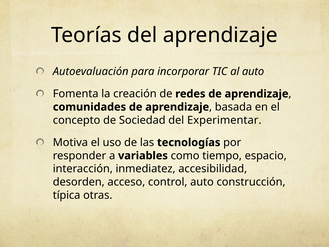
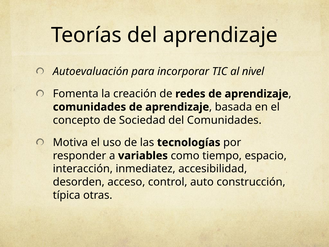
al auto: auto -> nivel (253, 71)
del Experimentar: Experimentar -> Comunidades (224, 120)
